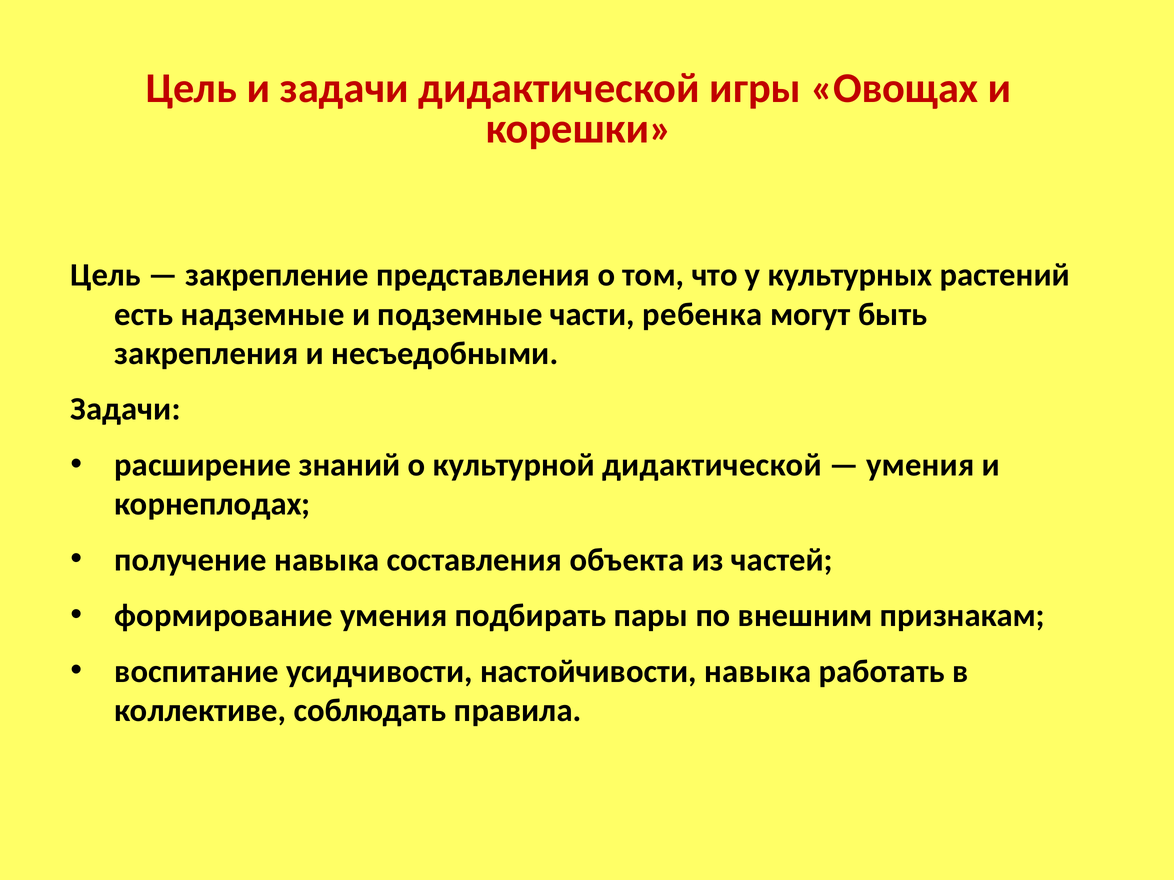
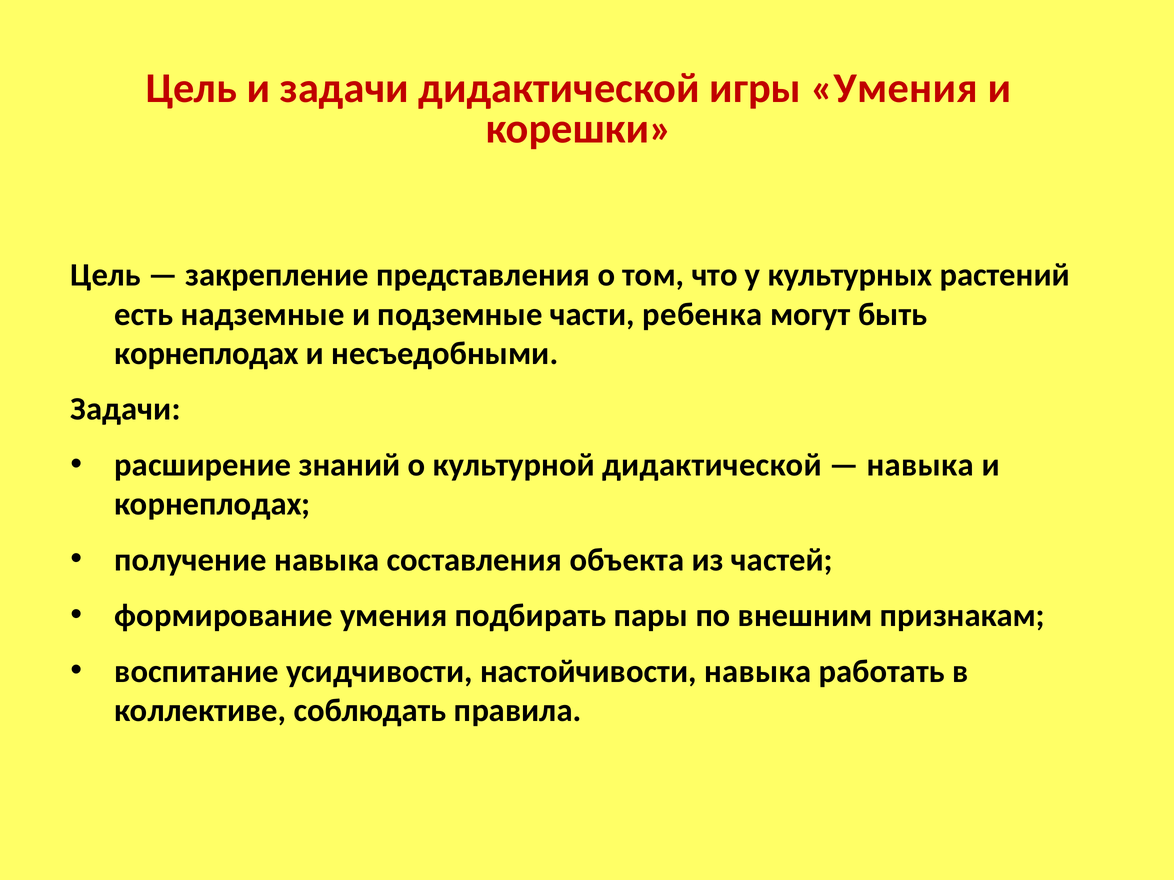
игры Овощах: Овощах -> Умения (894, 88)
закрепления: закрепления -> корнеплодах (207, 354)
умения: умения -> навыка (920, 465)
